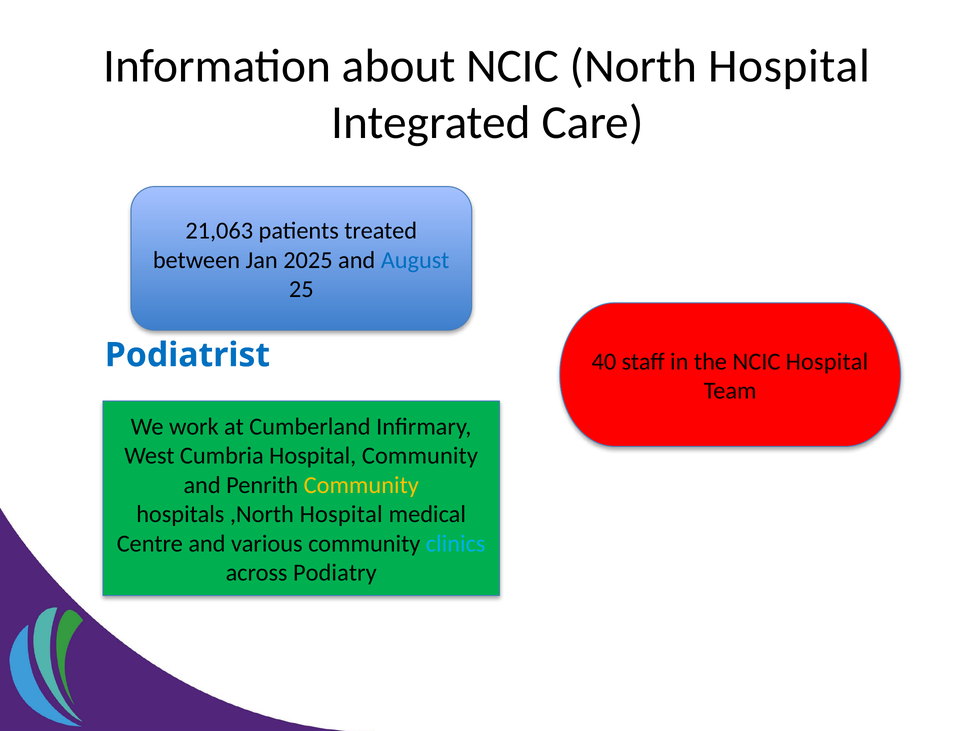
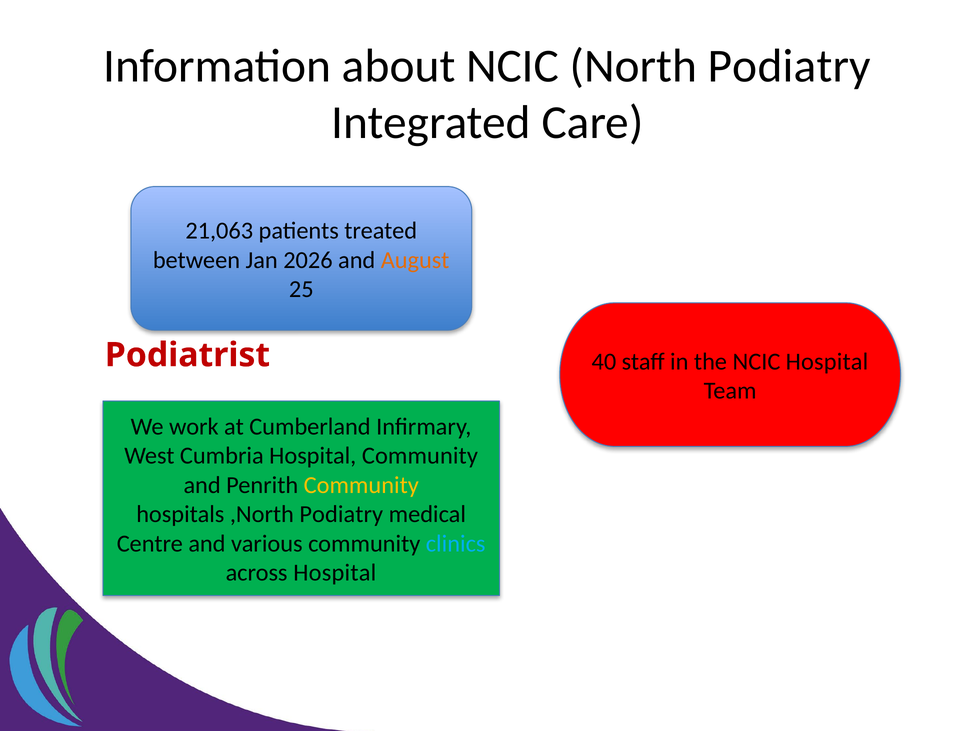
North Hospital: Hospital -> Podiatry (789, 66)
2025: 2025 -> 2026 (308, 260)
August colour: blue -> orange (415, 260)
Podiatrist colour: blue -> red (187, 355)
,North Hospital: Hospital -> Podiatry (341, 515)
across Podiatry: Podiatry -> Hospital (335, 573)
